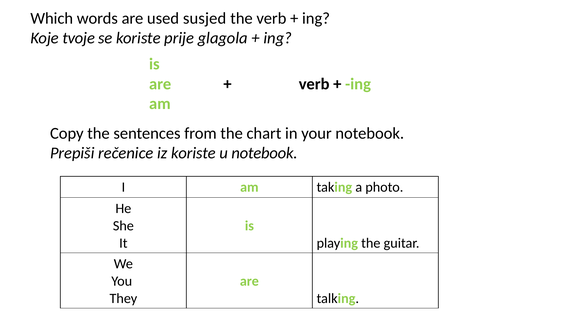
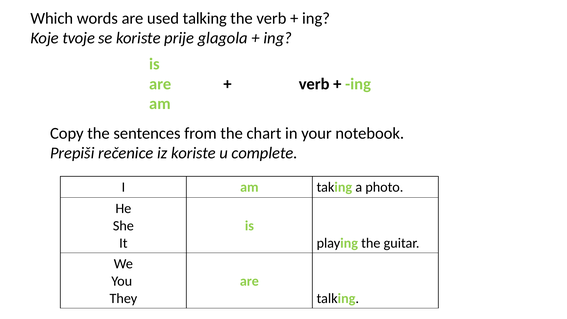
used susjed: susjed -> talking (205, 18)
u notebook: notebook -> complete (265, 153)
